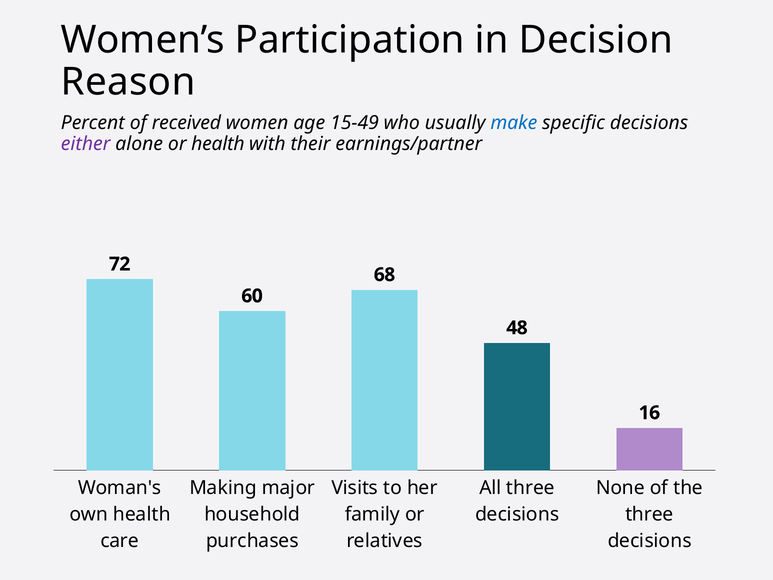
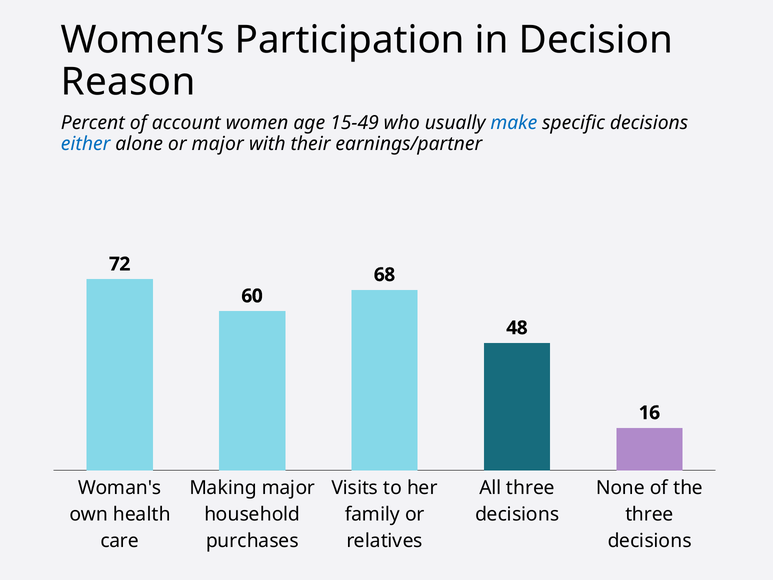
received: received -> account (186, 123)
either colour: purple -> blue (86, 144)
or health: health -> major (218, 144)
